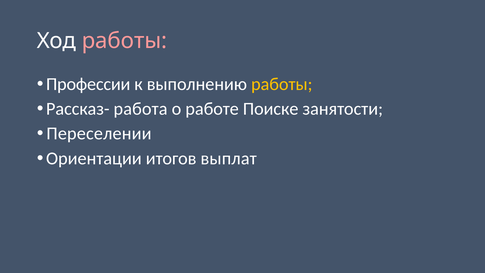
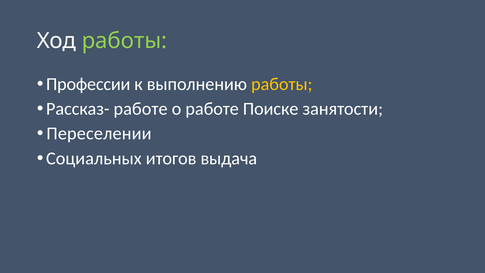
работы colour: pink -> light green (124, 41)
Рассказ- работа: работа -> работе (141, 109)
Ориентации: Ориентации -> Социальных (94, 158)
выплат: выплат -> выдача (229, 158)
